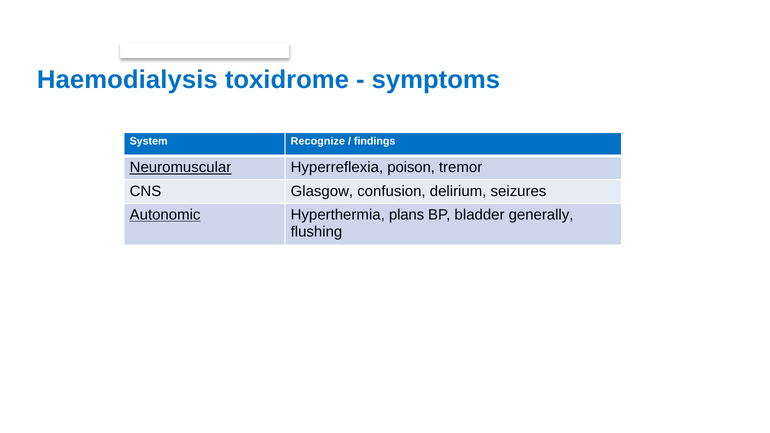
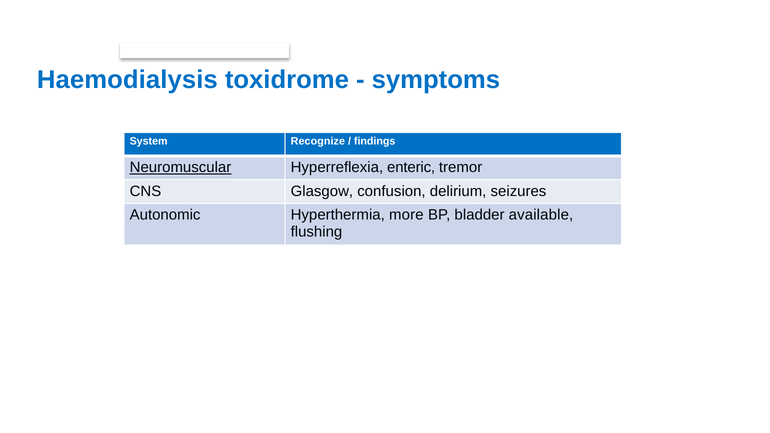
poison: poison -> enteric (411, 167)
Autonomic underline: present -> none (165, 215)
plans: plans -> more (406, 215)
generally: generally -> available (541, 215)
